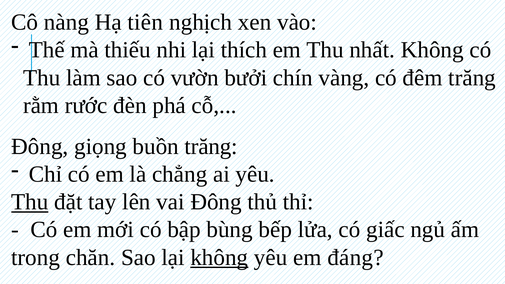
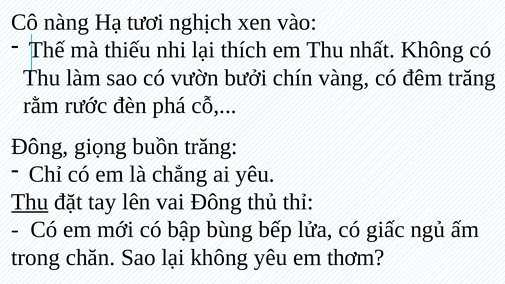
tiên: tiên -> tươi (146, 22)
không underline: present -> none (219, 258)
đáng: đáng -> thơm (356, 258)
